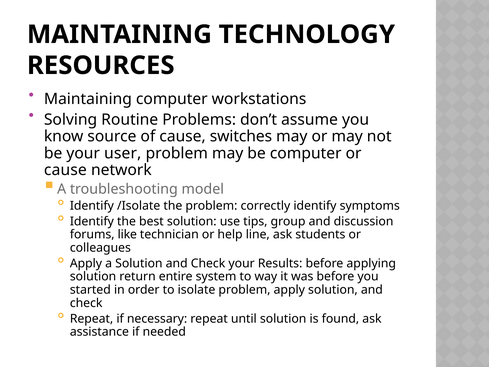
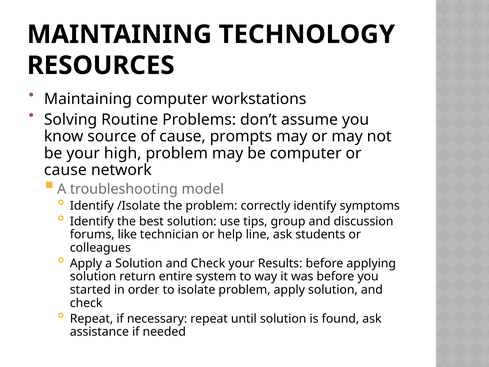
switches: switches -> prompts (241, 136)
user: user -> high (123, 153)
